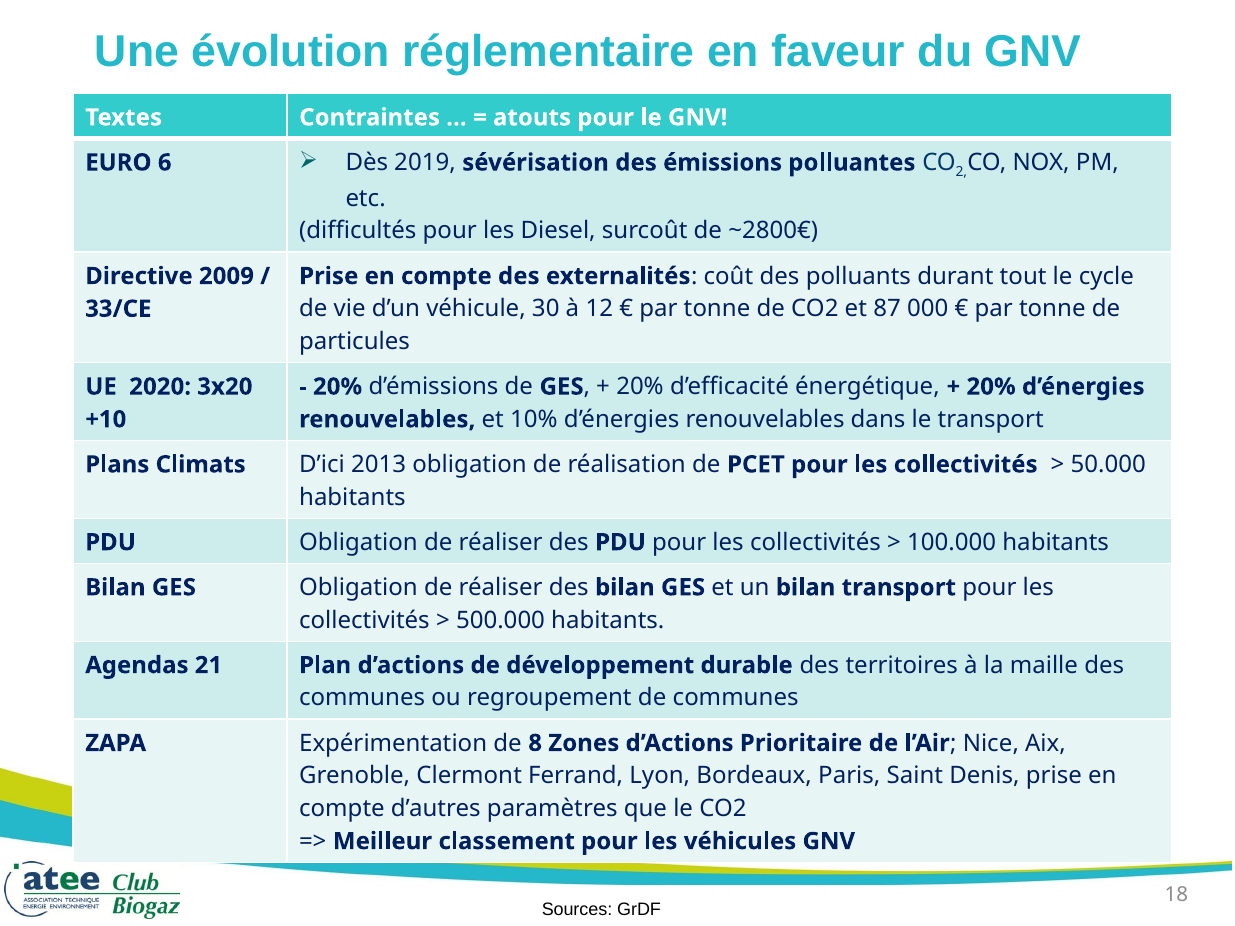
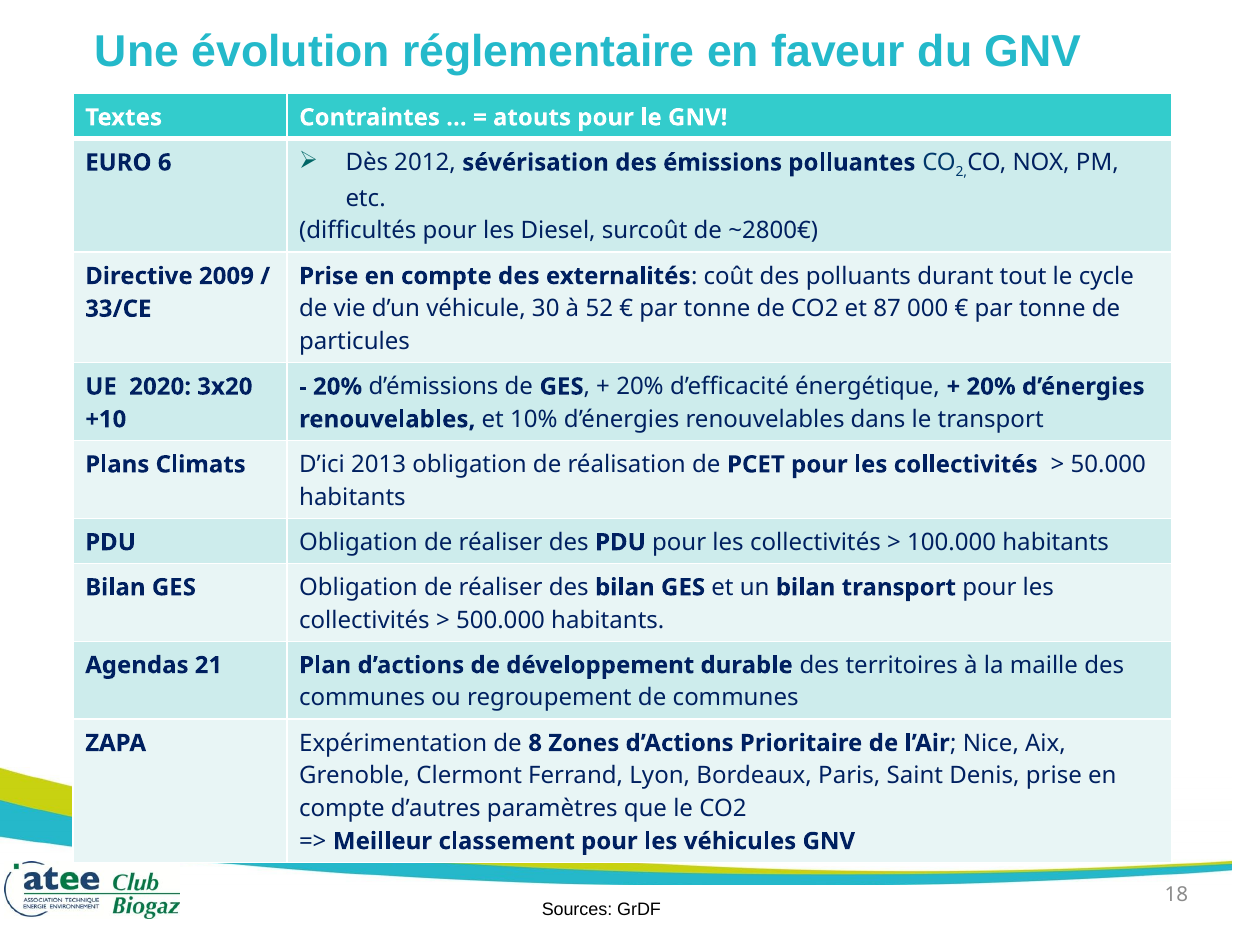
2019: 2019 -> 2012 (425, 163)
12: 12 -> 52 (599, 309)
